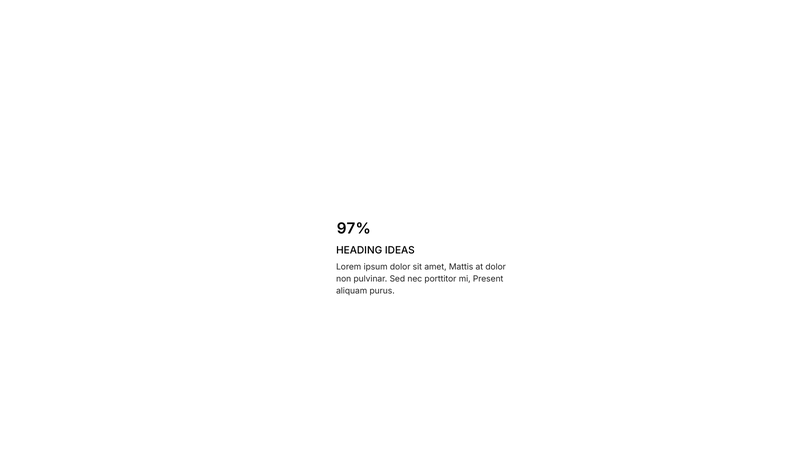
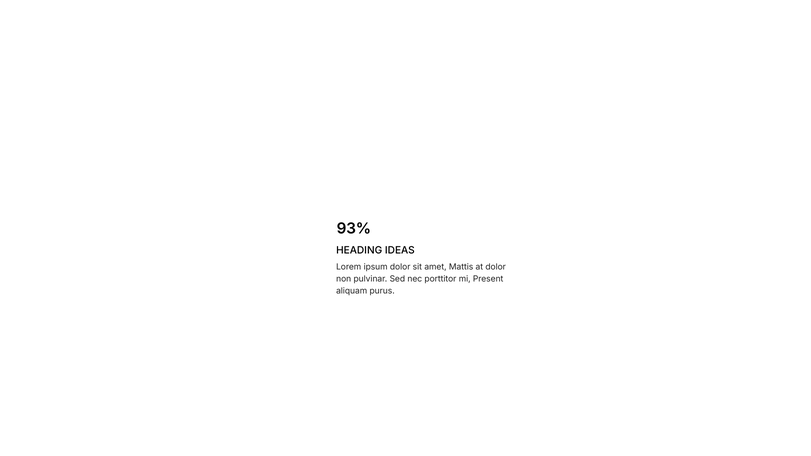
97%: 97% -> 93% (354, 229)
